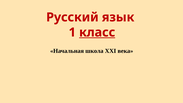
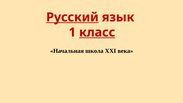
Русский underline: none -> present (72, 17)
